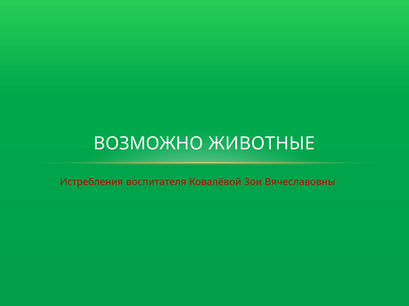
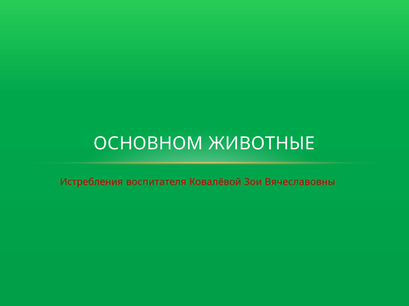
ВОЗМОЖНО: ВОЗМОЖНО -> ОСНОВНОМ (148, 144)
